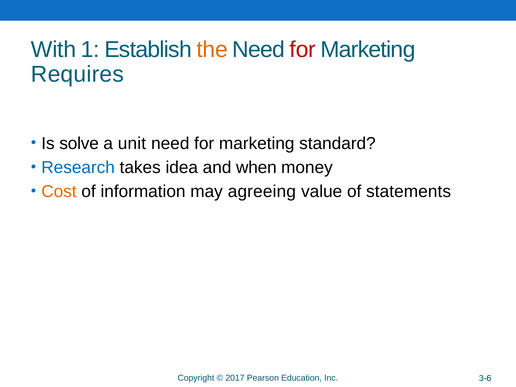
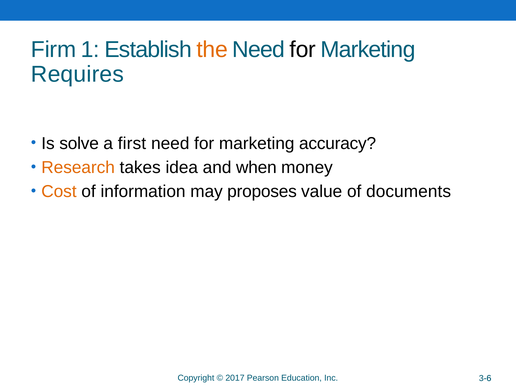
With: With -> Firm (54, 50)
for colour: red -> black (303, 50)
unit: unit -> first (132, 143)
standard: standard -> accuracy (338, 143)
Research colour: blue -> orange (78, 168)
agreeing: agreeing -> proposes (262, 192)
statements: statements -> documents (409, 192)
